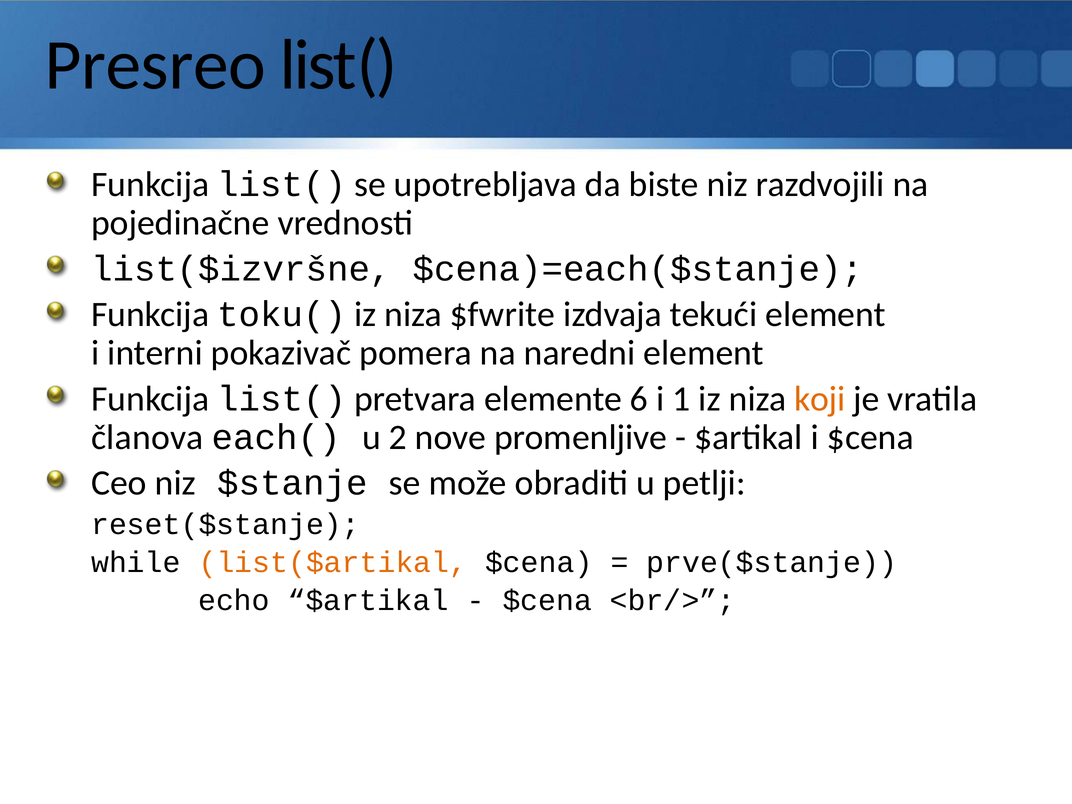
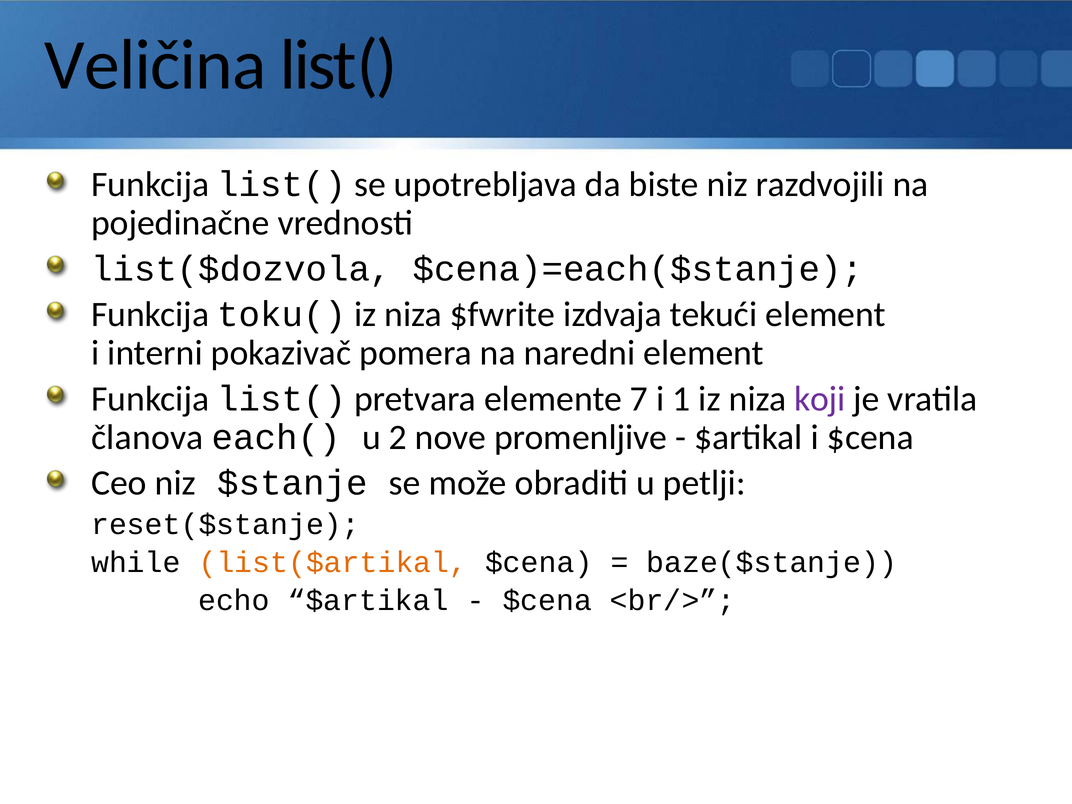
Presreo: Presreo -> Veličina (155, 65)
list($izvršne: list($izvršne -> list($dozvola (241, 269)
6: 6 -> 7 (639, 399)
koji colour: orange -> purple (820, 399)
prve($stanje: prve($stanje -> baze($stanje (772, 563)
